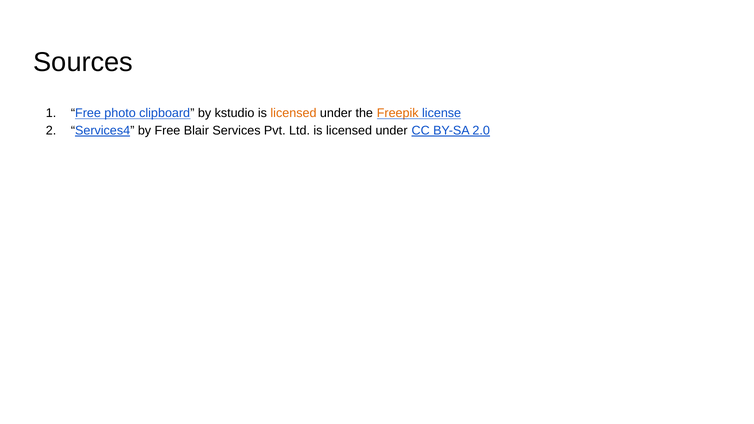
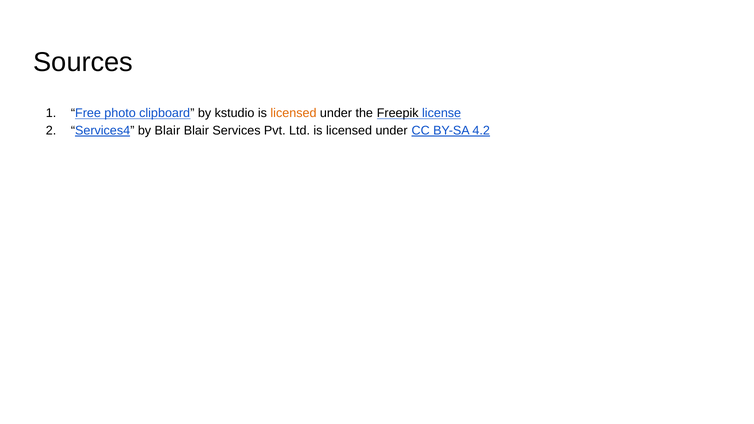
Freepik colour: orange -> black (398, 113)
by Free: Free -> Blair (167, 131)
2.0: 2.0 -> 4.2 (481, 131)
